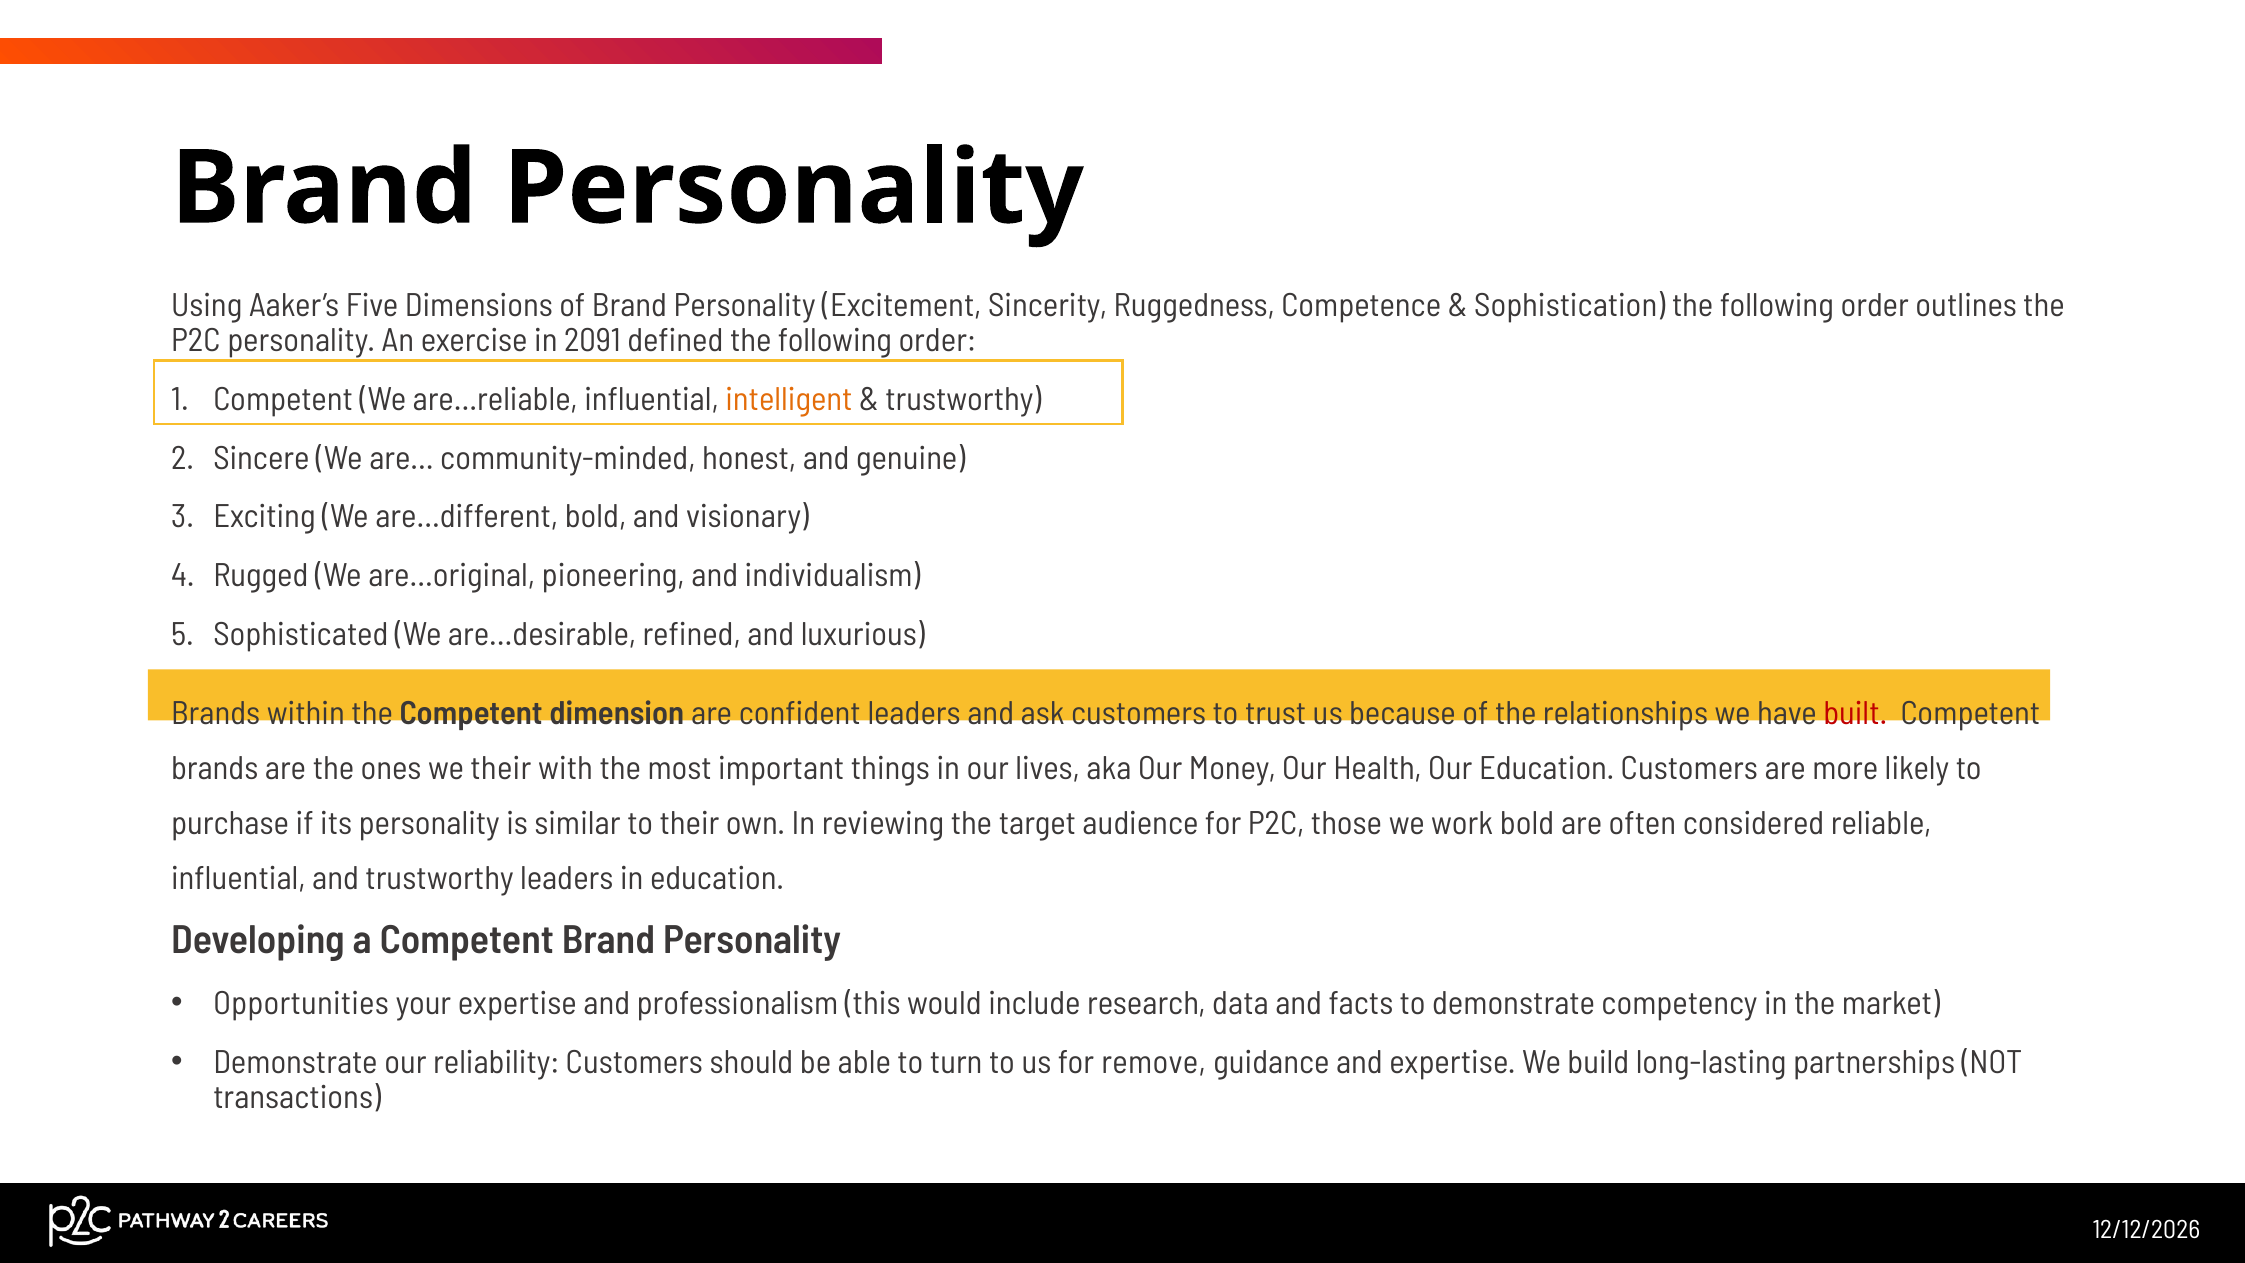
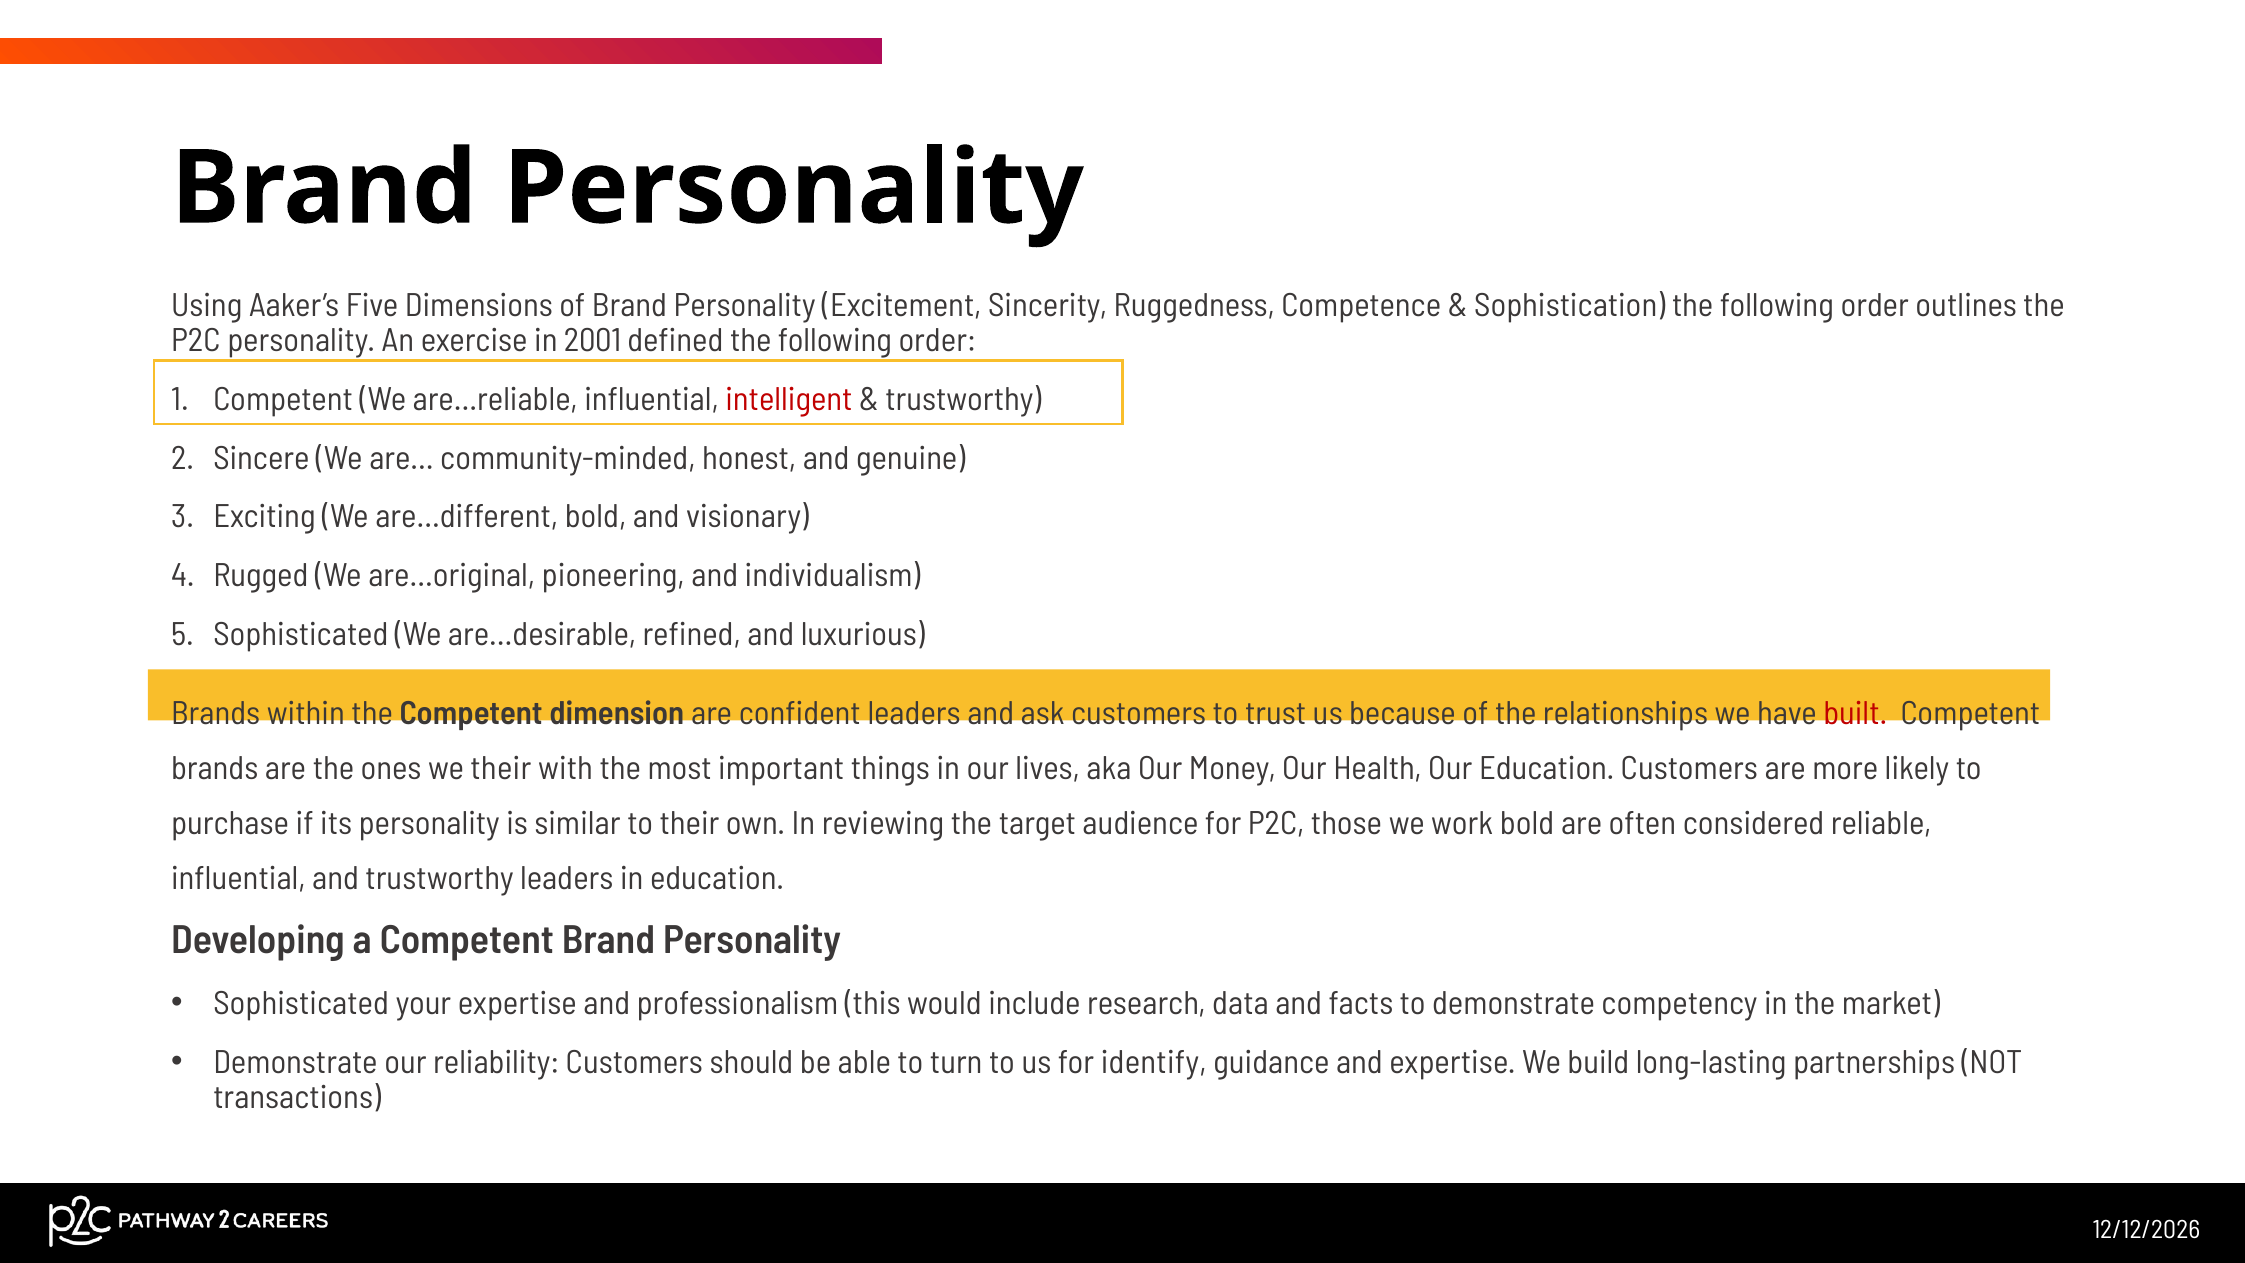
2091: 2091 -> 2001 (593, 341)
intelligent colour: orange -> red (789, 399)
Opportunities: Opportunities -> Sophisticated (301, 1003)
remove: remove -> identify (1154, 1062)
